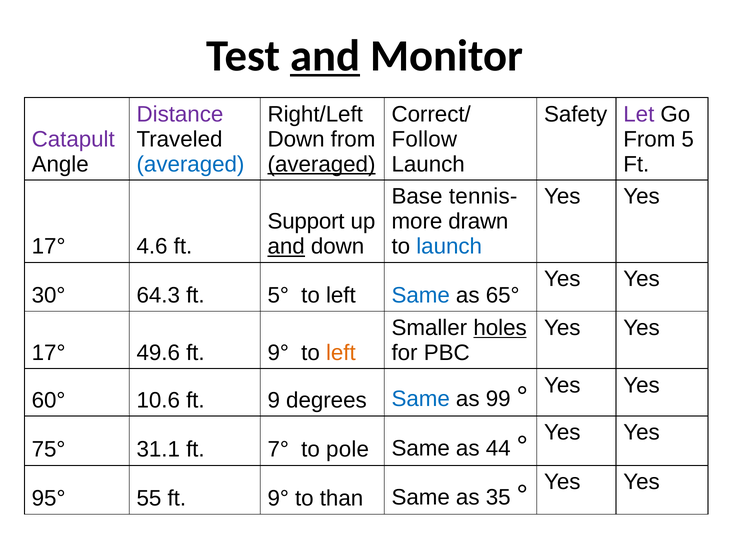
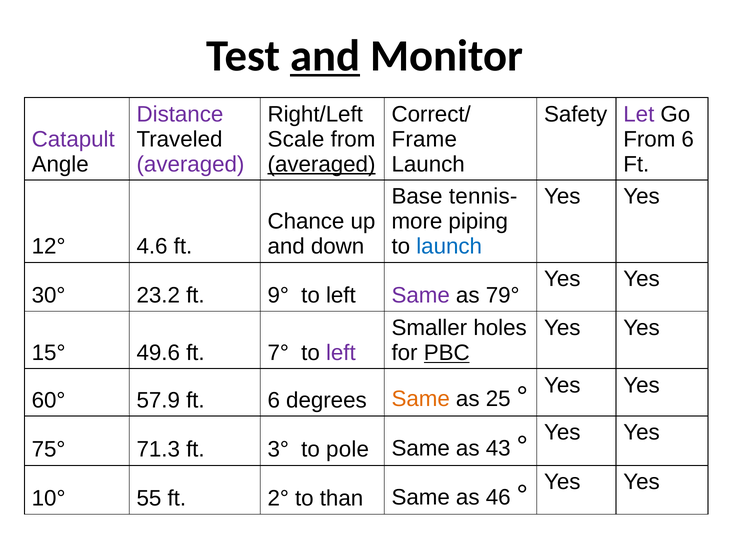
Down: Down -> Scale (296, 139)
Follow: Follow -> Frame (424, 139)
From 5: 5 -> 6 (688, 139)
averaged colour: blue -> purple (191, 164)
Support: Support -> Chance (306, 222)
drawn: drawn -> piping (478, 222)
17°: 17° -> 12° (49, 247)
and underline: present -> none (286, 247)
64.3: 64.3 -> 23.2 (158, 296)
5°: 5° -> 9° (278, 296)
Same colour: blue -> purple (421, 296)
65°: 65° -> 79° (503, 296)
holes underline: present -> none (500, 328)
17°: 17° -> 15° (49, 353)
49.6 ft 9°: 9° -> 7° (278, 353)
left colour: orange -> purple (341, 353)
PBC underline: none -> present (447, 353)
10.6: 10.6 -> 57.9 (158, 400)
ft 9: 9 -> 6 (274, 400)
Same colour: blue -> orange (421, 399)
99: 99 -> 25 (498, 399)
31.1: 31.1 -> 71.3 (158, 450)
7°: 7° -> 3° (278, 450)
44: 44 -> 43 (498, 448)
95°: 95° -> 10° (49, 498)
55 ft 9°: 9° -> 2° (278, 498)
35: 35 -> 46 (498, 497)
